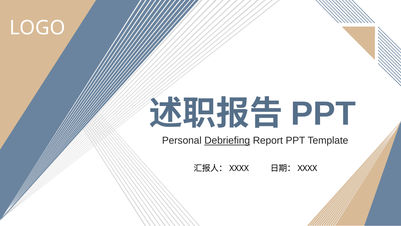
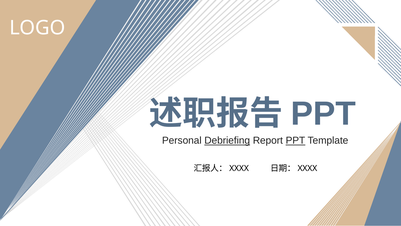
PPT underline: none -> present (295, 140)
